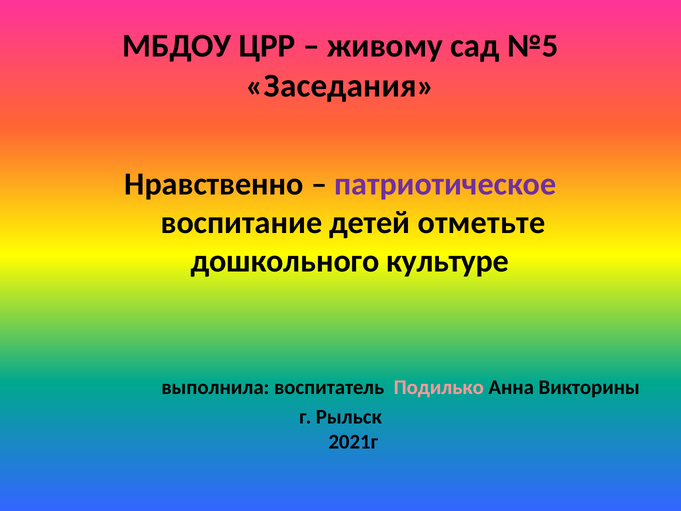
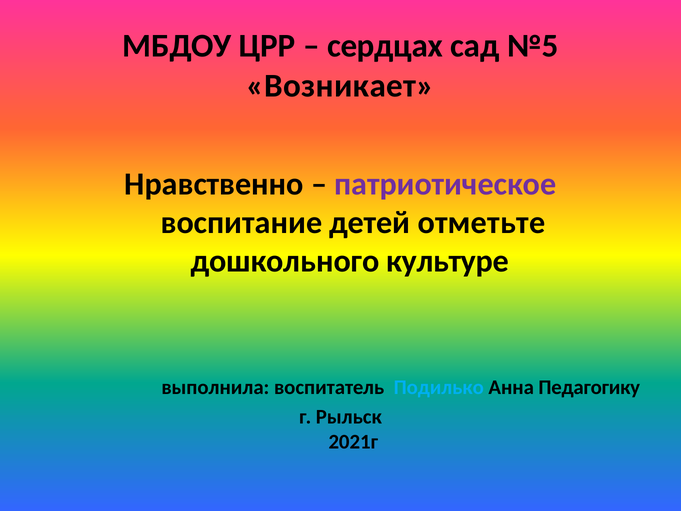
живому: живому -> сердцах (385, 46)
Заседания: Заседания -> Возникает (340, 86)
Подилько colour: pink -> light blue (439, 387)
Викторины: Викторины -> Педагогику (589, 387)
